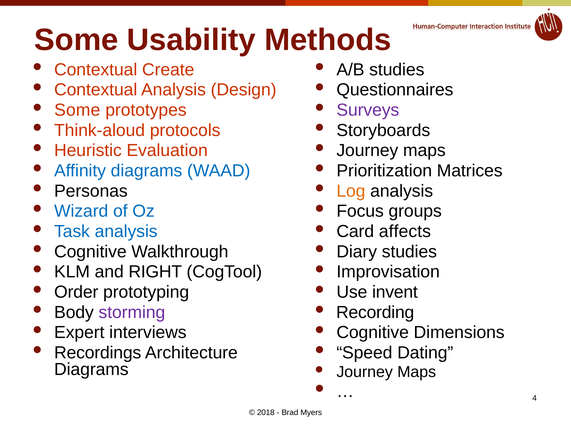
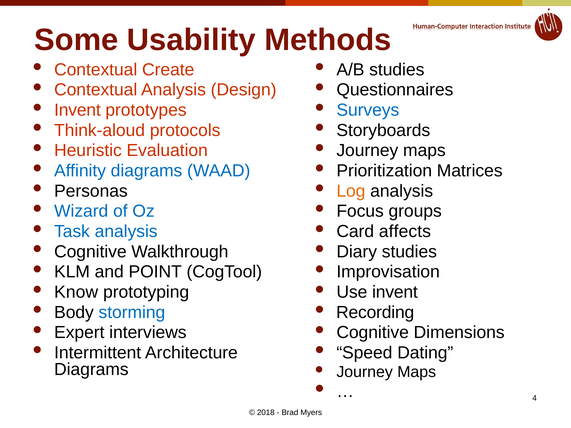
Some: Some -> Invent (77, 110)
Surveys colour: purple -> blue (368, 110)
RIGHT: RIGHT -> POINT (155, 272)
Order: Order -> Know (76, 292)
storming colour: purple -> blue (132, 313)
Recordings: Recordings -> Intermittent (98, 353)
